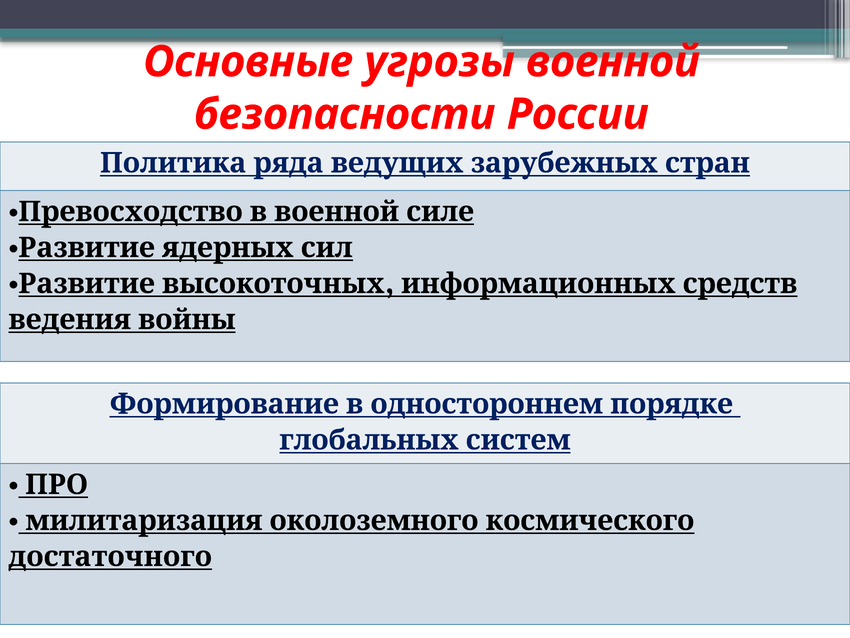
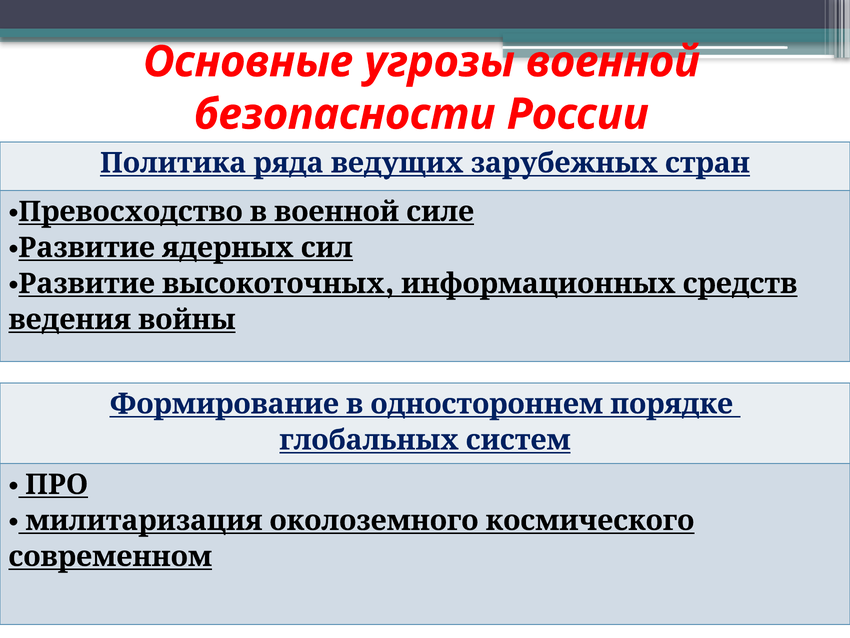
достаточного: достаточного -> современном (110, 556)
